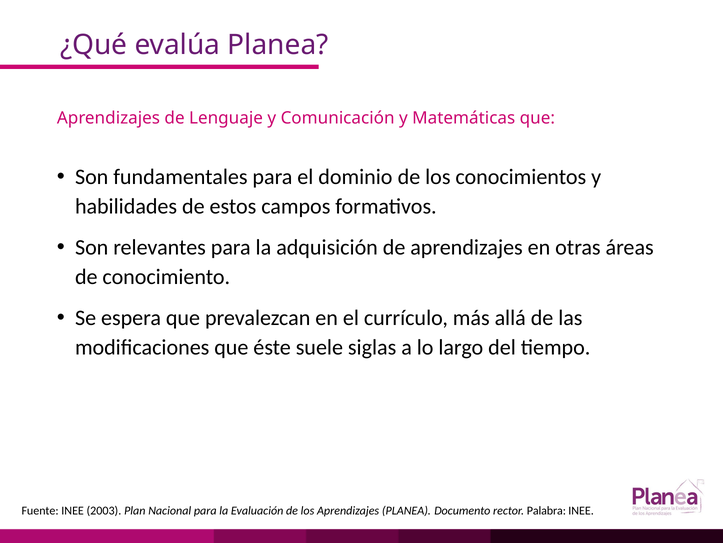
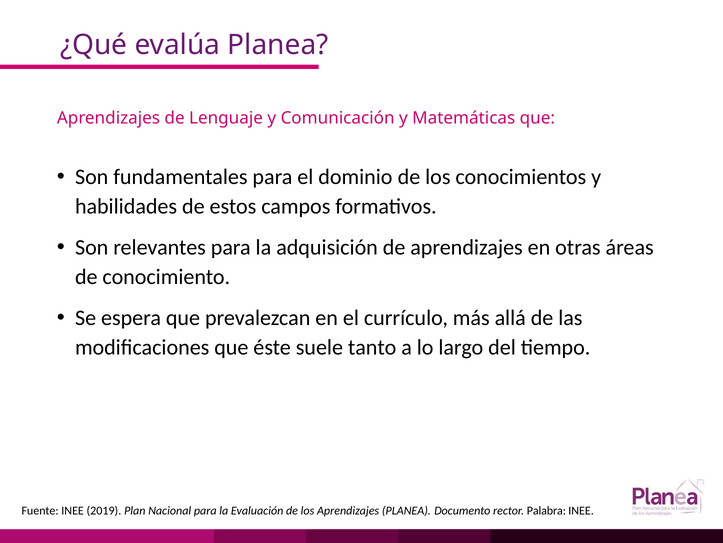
siglas: siglas -> tanto (372, 347)
2003: 2003 -> 2019 (104, 510)
